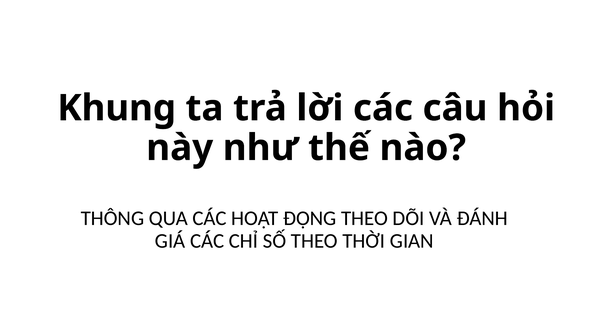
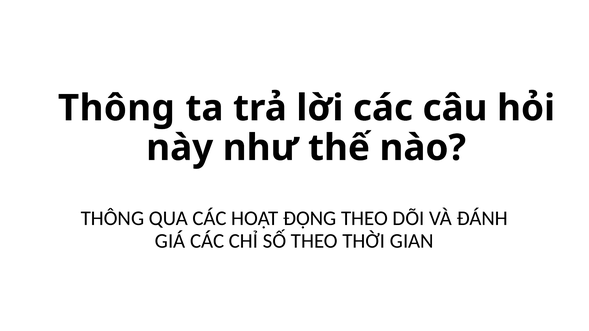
Khung: Khung -> Thông (116, 108)
